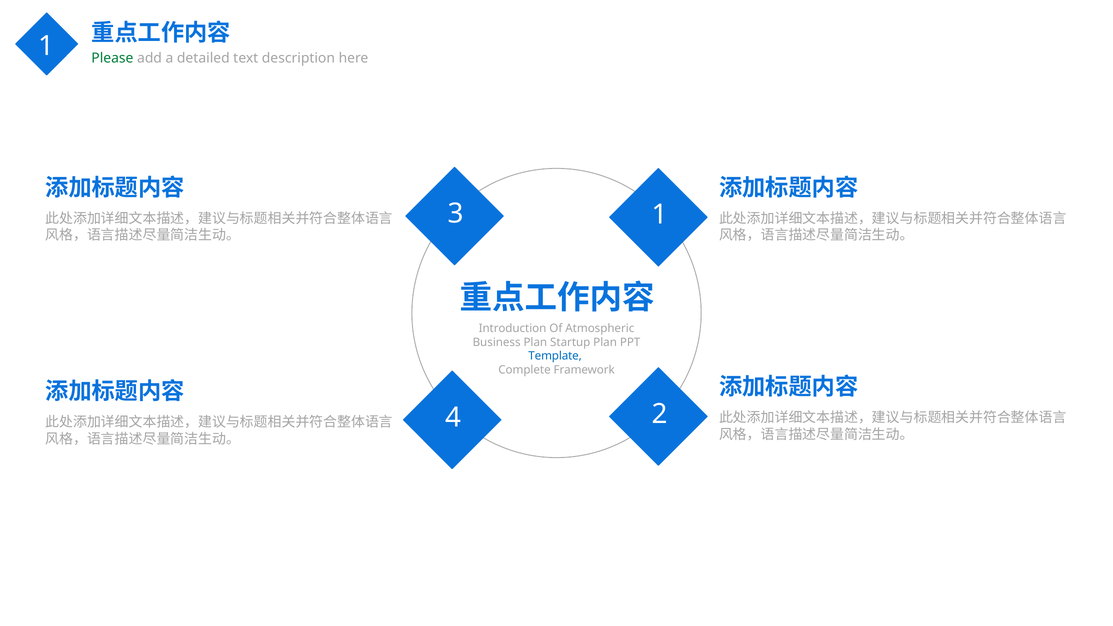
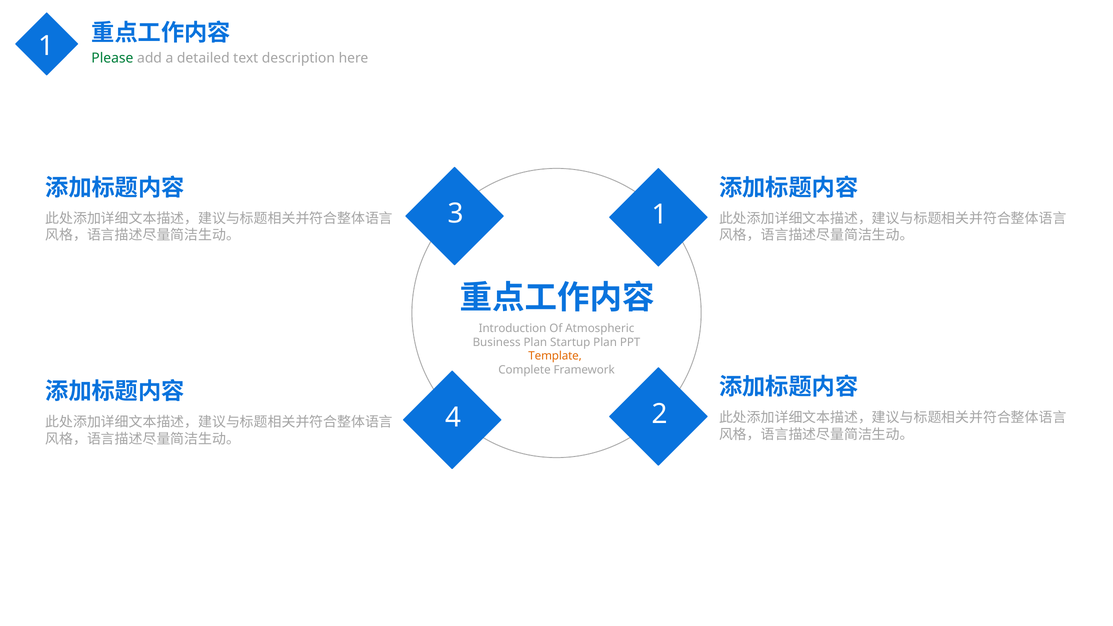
Template colour: blue -> orange (555, 356)
